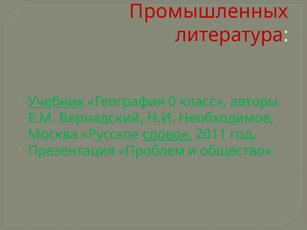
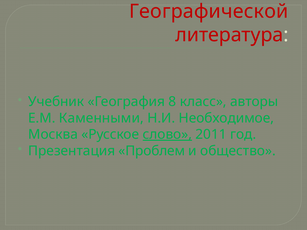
Промышленных: Промышленных -> Географической (209, 11)
Учебник underline: present -> none (56, 102)
0: 0 -> 8 (172, 102)
Вернадский: Вернадский -> Каменными (101, 118)
